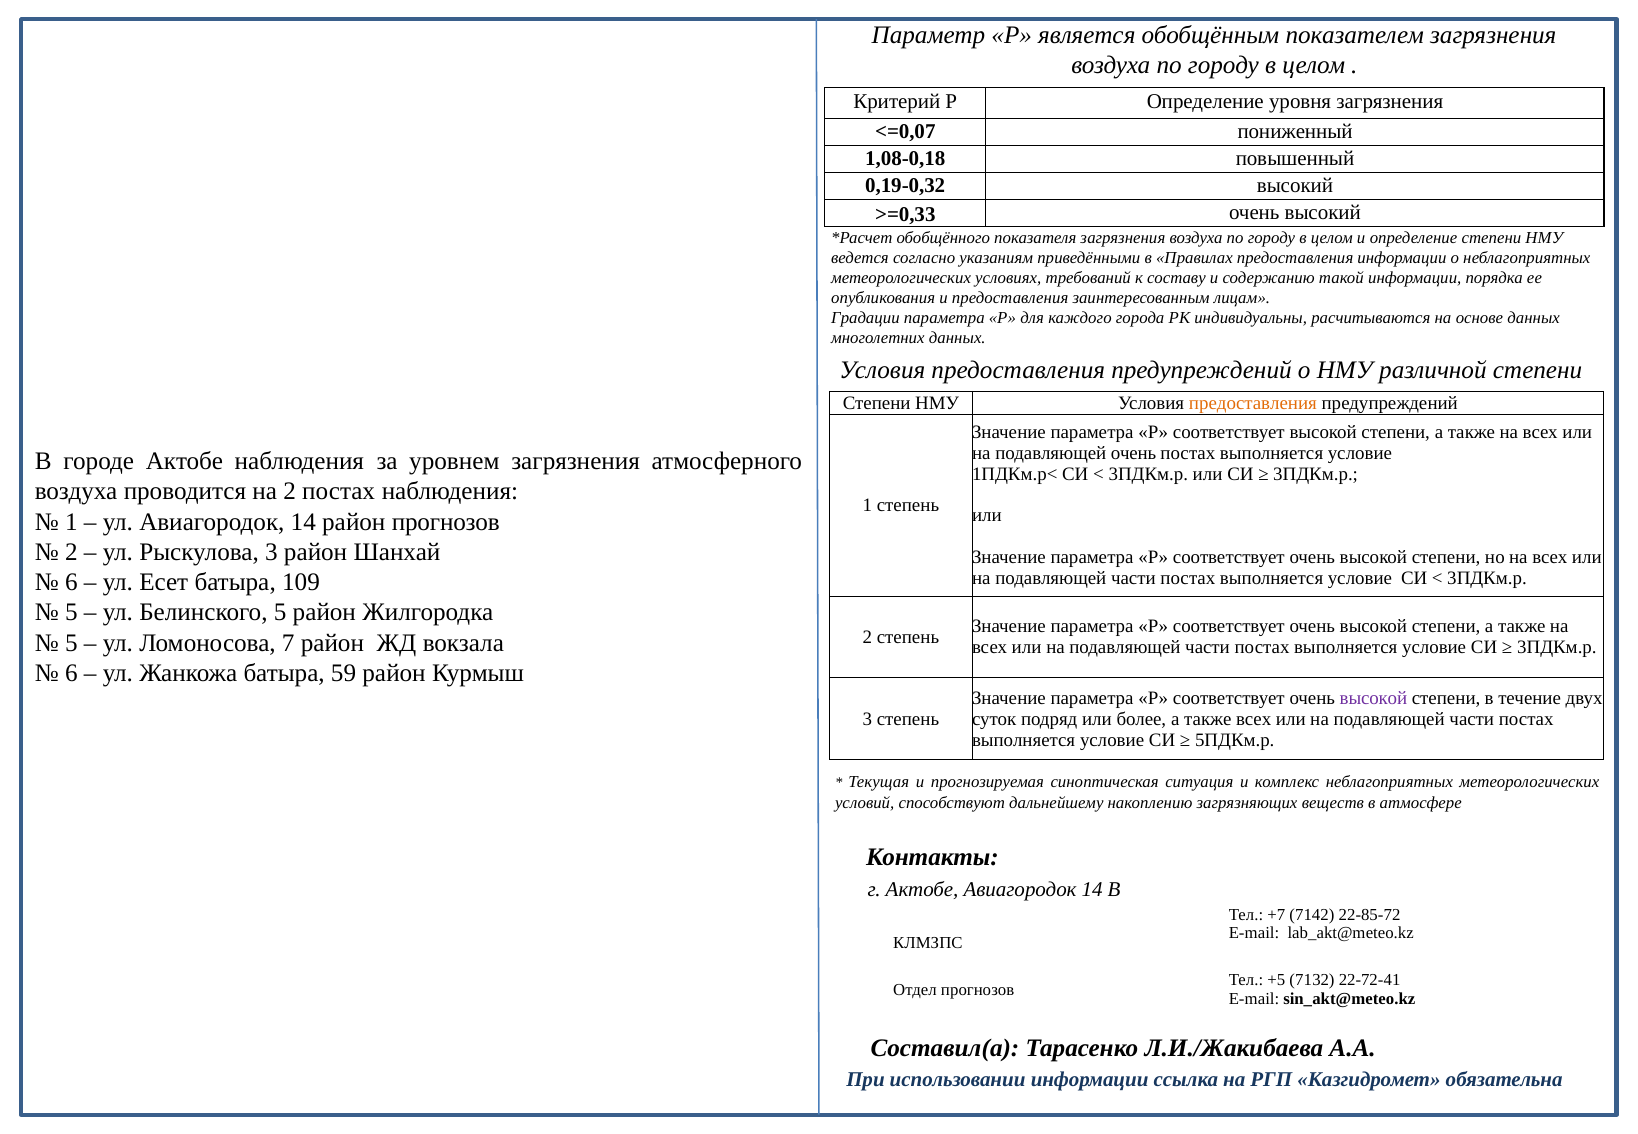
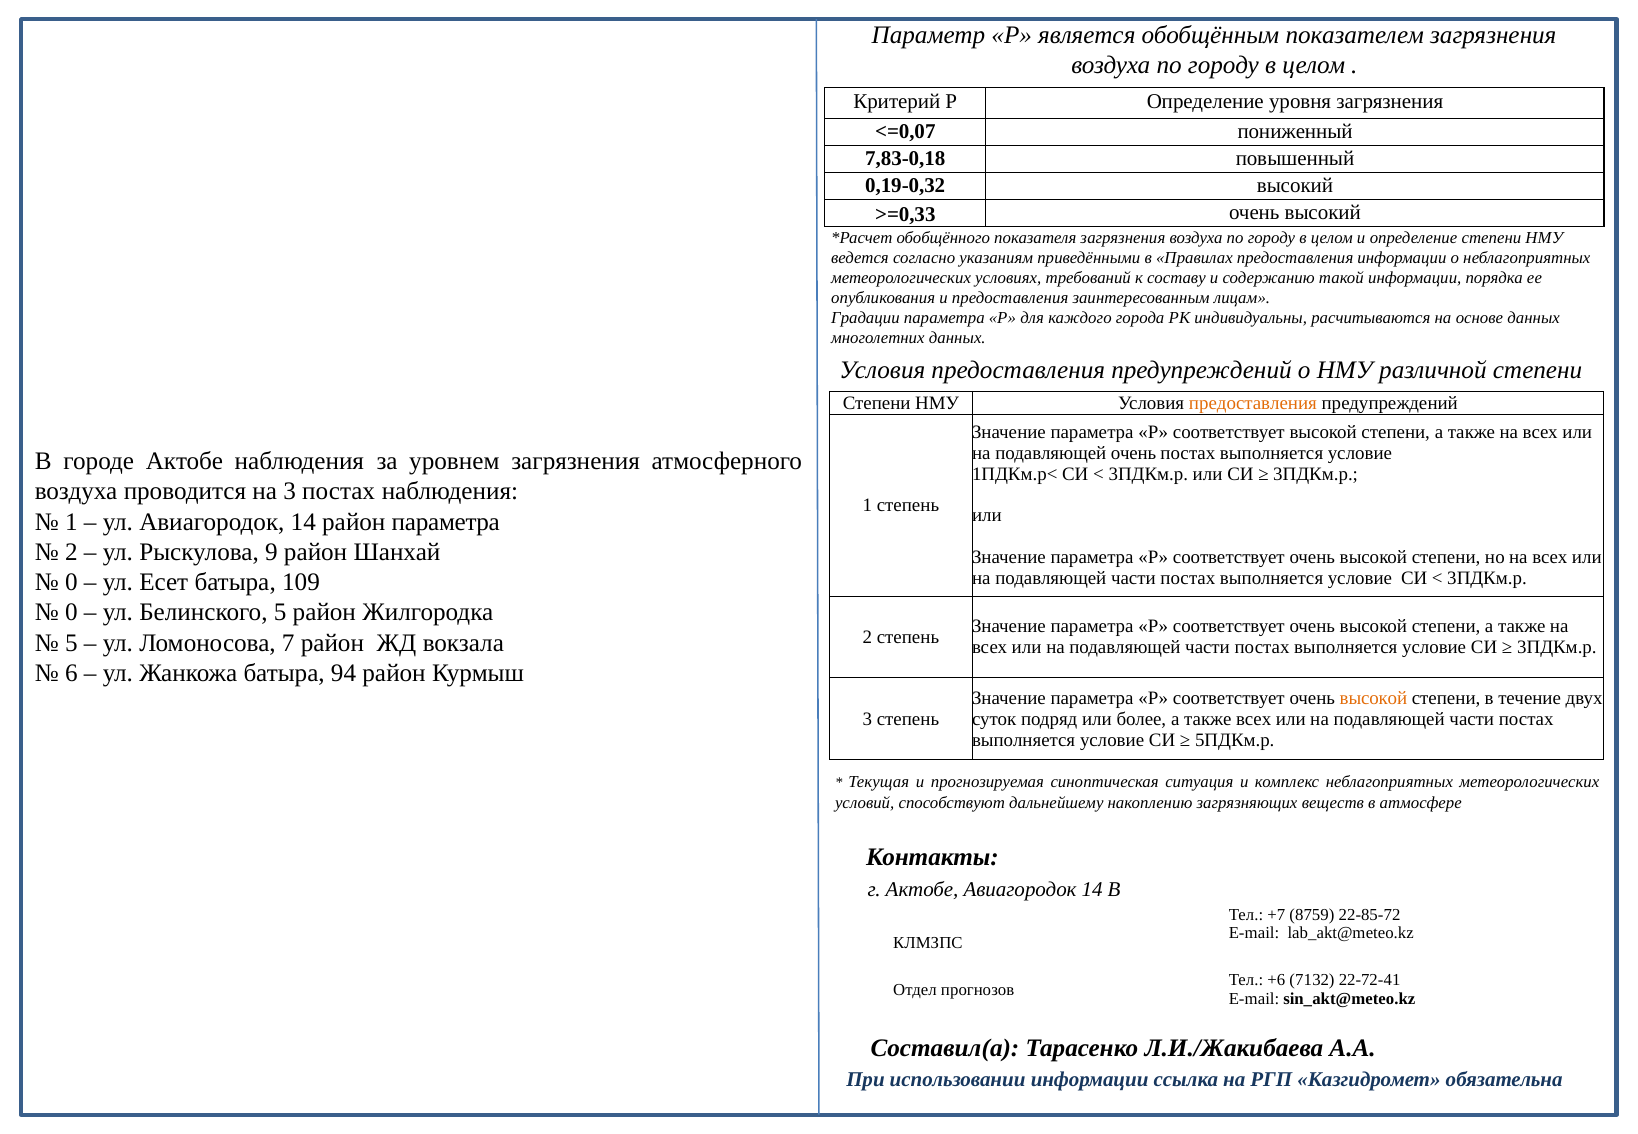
1,08-0,18: 1,08-0,18 -> 7,83-0,18 (905, 159)
на 2: 2 -> 3 (290, 492)
район прогнозов: прогнозов -> параметра (446, 522)
Рыскулова 3: 3 -> 9 (271, 552)
6: 6 -> 0 (71, 582)
5: 5 -> 0 (71, 613)
59: 59 -> 94 (344, 673)
высокой colour: purple -> orange (1373, 698)
7142: 7142 -> 8759 (1312, 915)
+5: +5 -> +6 (1276, 980)
